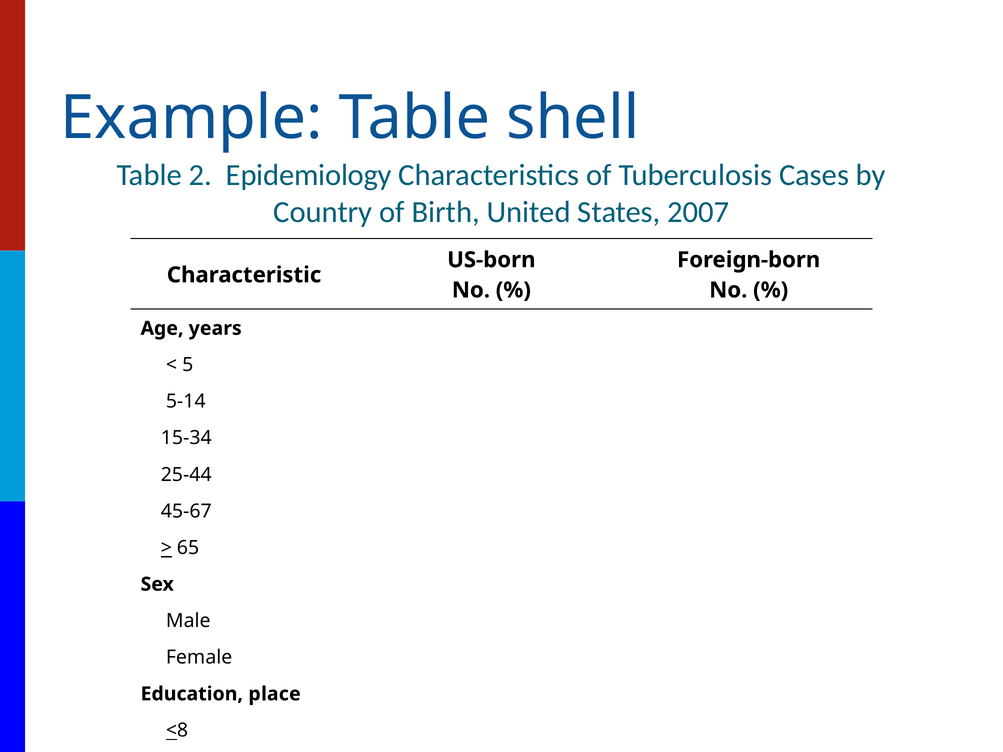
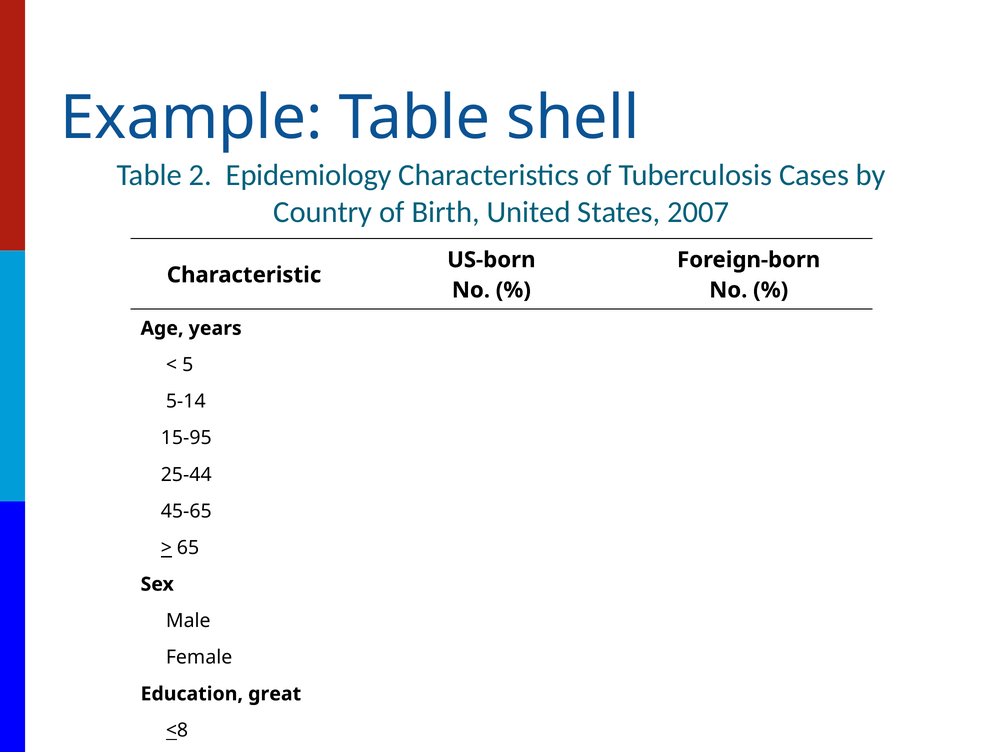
15-34: 15-34 -> 15-95 (186, 438)
45-67: 45-67 -> 45-65 (186, 511)
place: place -> great (275, 694)
